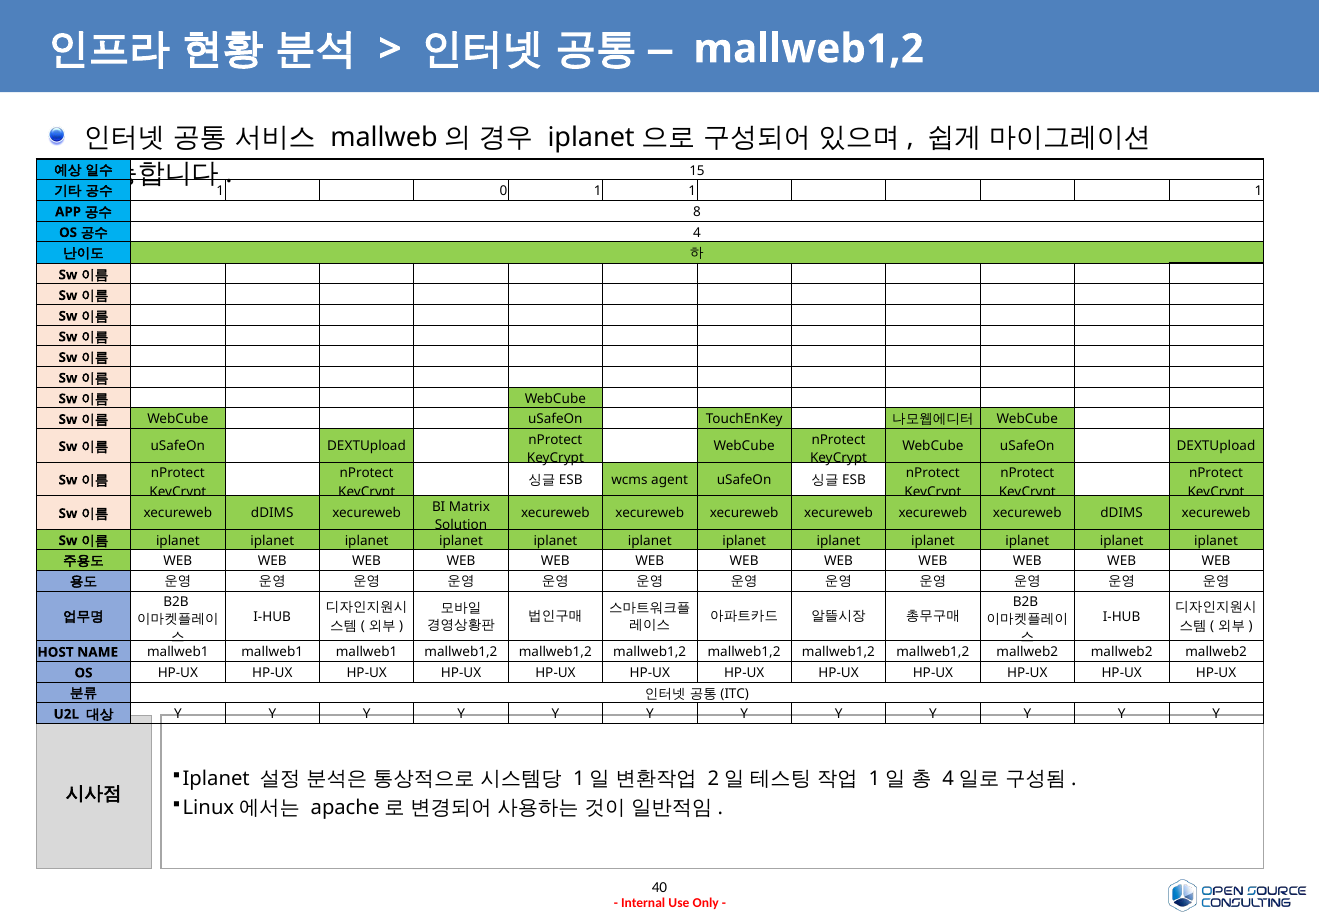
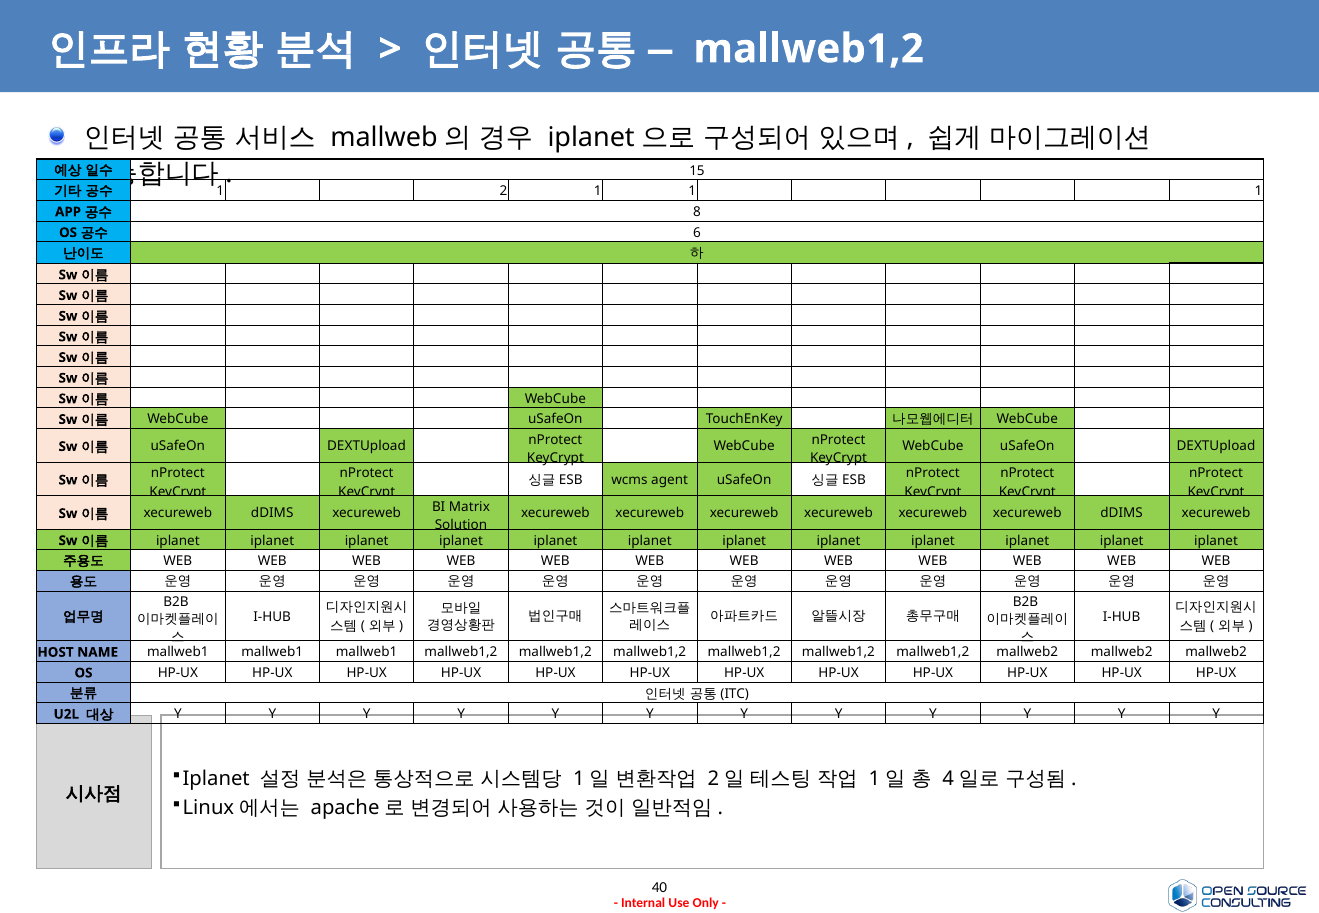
0: 0 -> 2 (503, 191)
4: 4 -> 6 (697, 233)
